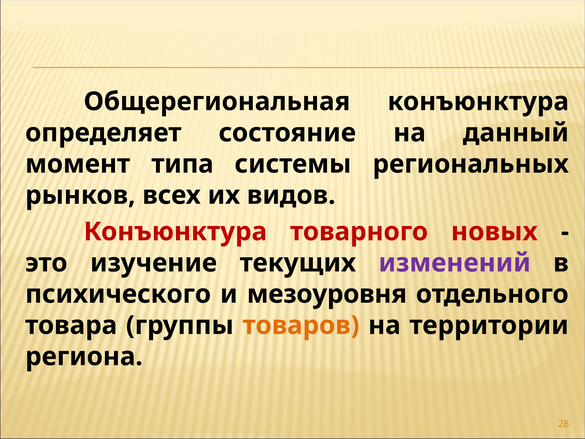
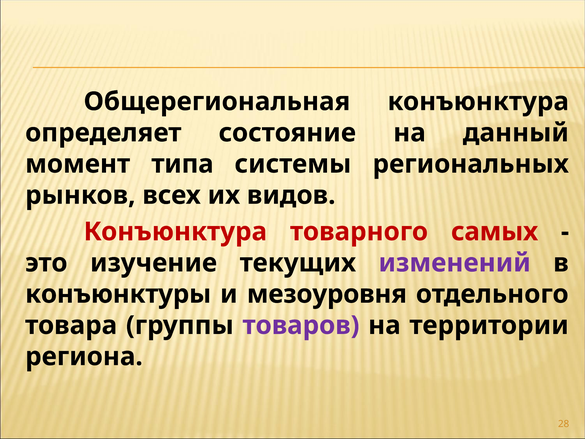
новых: новых -> самых (495, 232)
психического: психического -> конъюнктуры (118, 294)
товаров colour: orange -> purple (301, 325)
